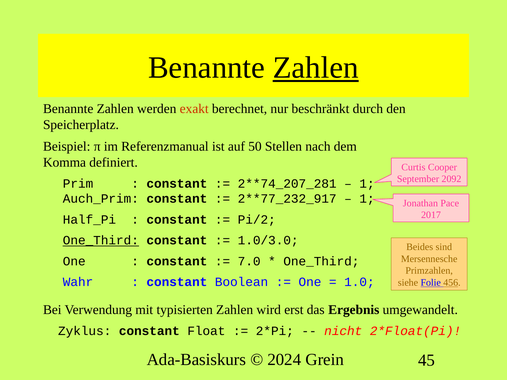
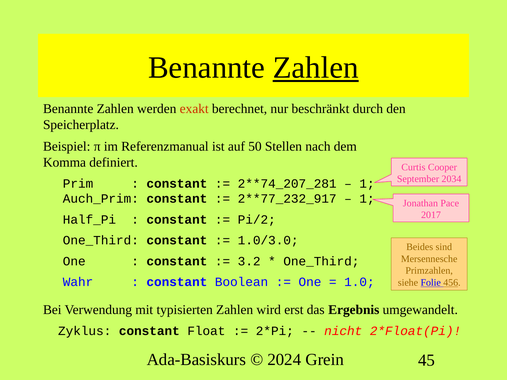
2092: 2092 -> 2034 (451, 179)
One_Third underline: present -> none (101, 241)
7.0: 7.0 -> 3.2 (249, 261)
